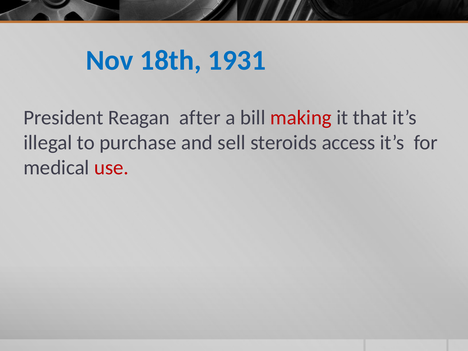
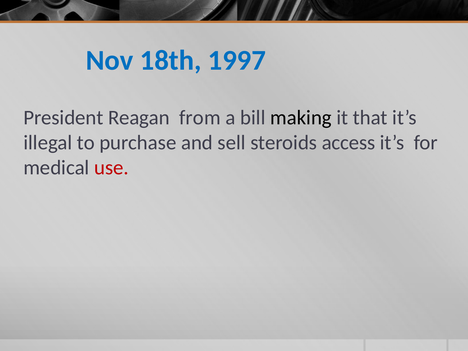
1931: 1931 -> 1997 (237, 61)
after: after -> from (200, 118)
making colour: red -> black (301, 118)
